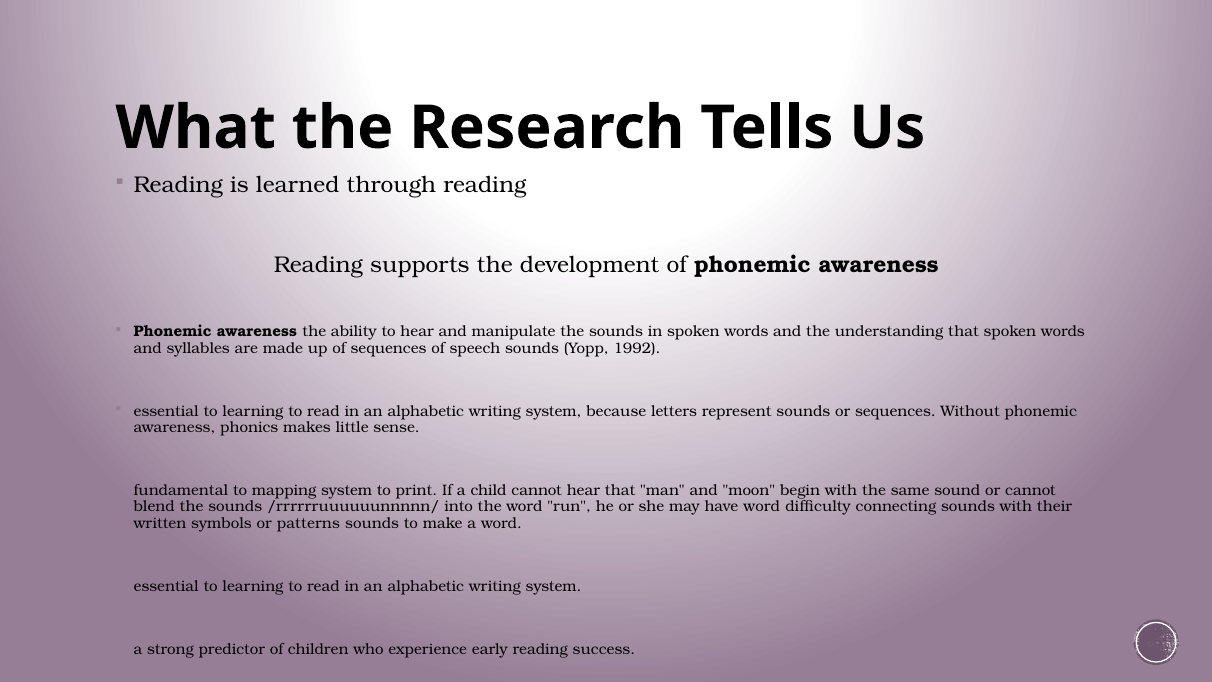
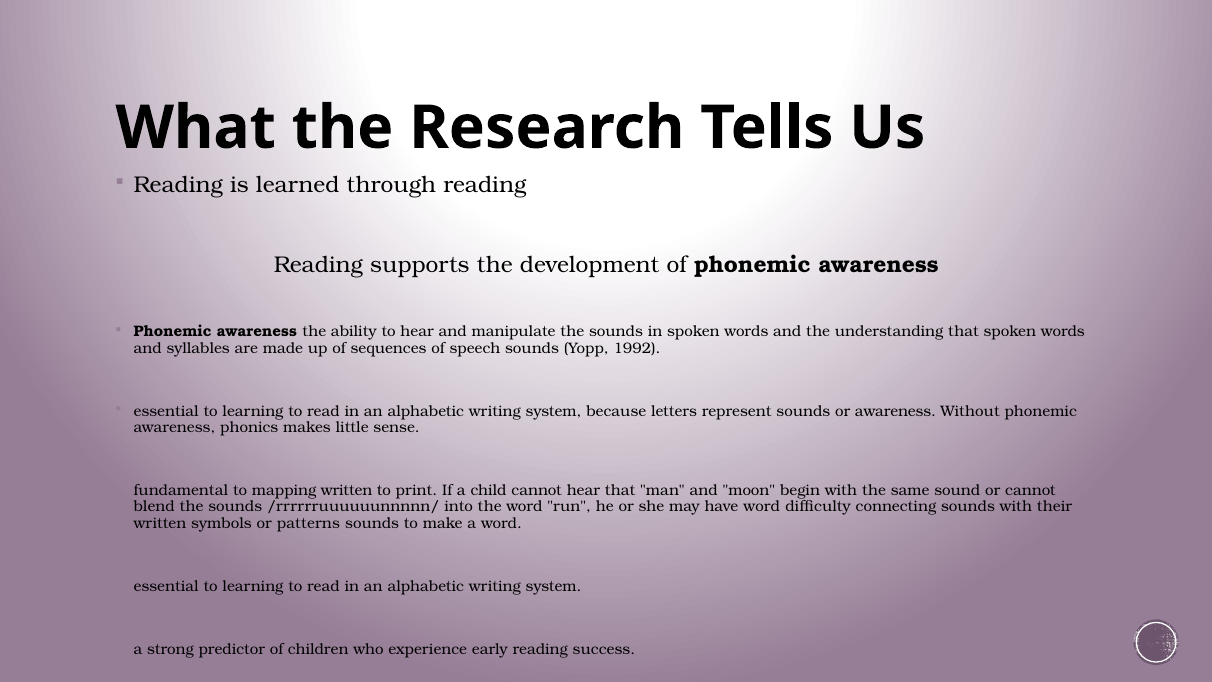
or sequences: sequences -> awareness (895, 411)
mapping system: system -> written (347, 490)
